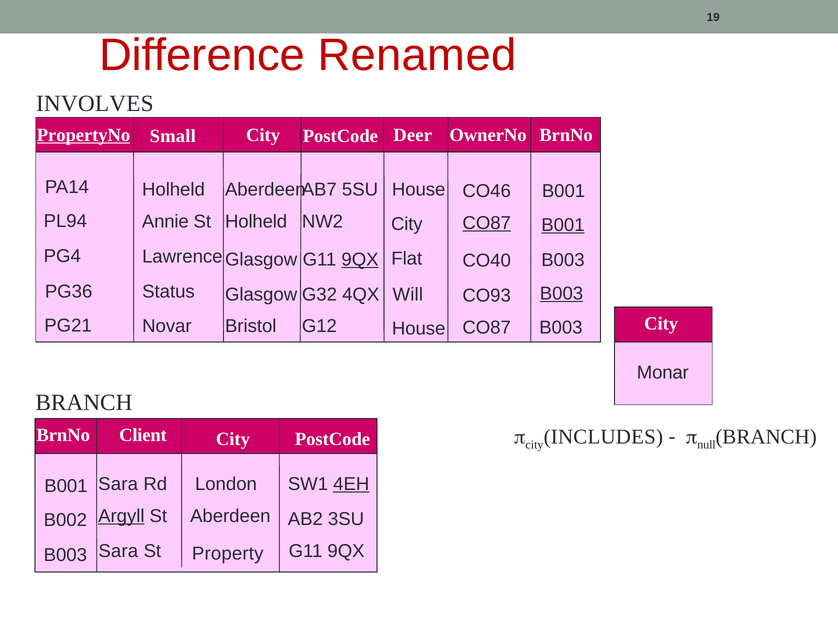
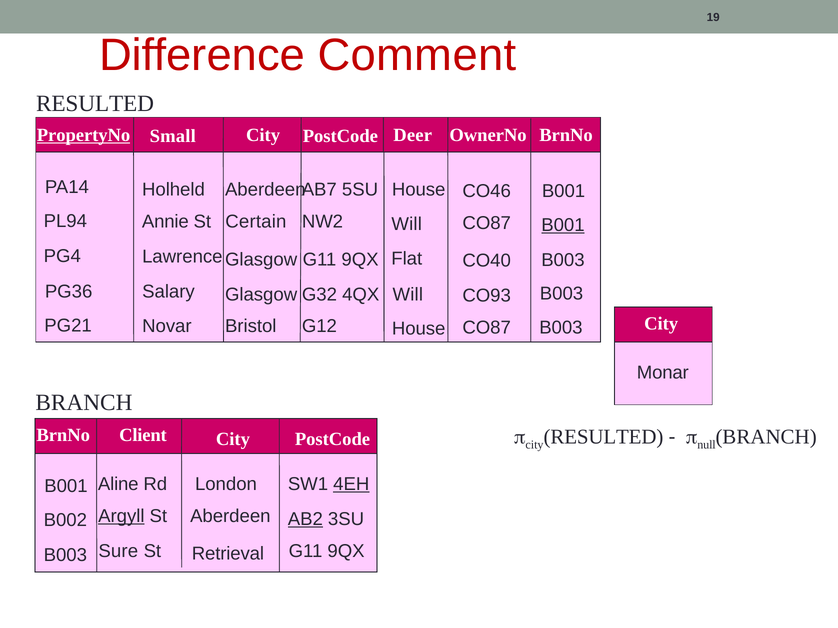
Renamed: Renamed -> Comment (417, 56)
INVOLVES: INVOLVES -> RESULTED (95, 104)
Holheld: Holheld -> Certain (256, 222)
CO87 underline: present -> none (487, 223)
City: City -> Will (407, 224)
9QX underline: present -> none (360, 260)
Status: Status -> Salary (168, 292)
B003 underline: present -> none (562, 294)
city INCLUDES: INCLUDES -> RESULTED (603, 437)
Sara: Sara -> Aline (118, 484)
AB2 underline: none -> present (305, 519)
Sara: Sara -> Sure (118, 551)
Property: Property -> Retrieval (228, 554)
